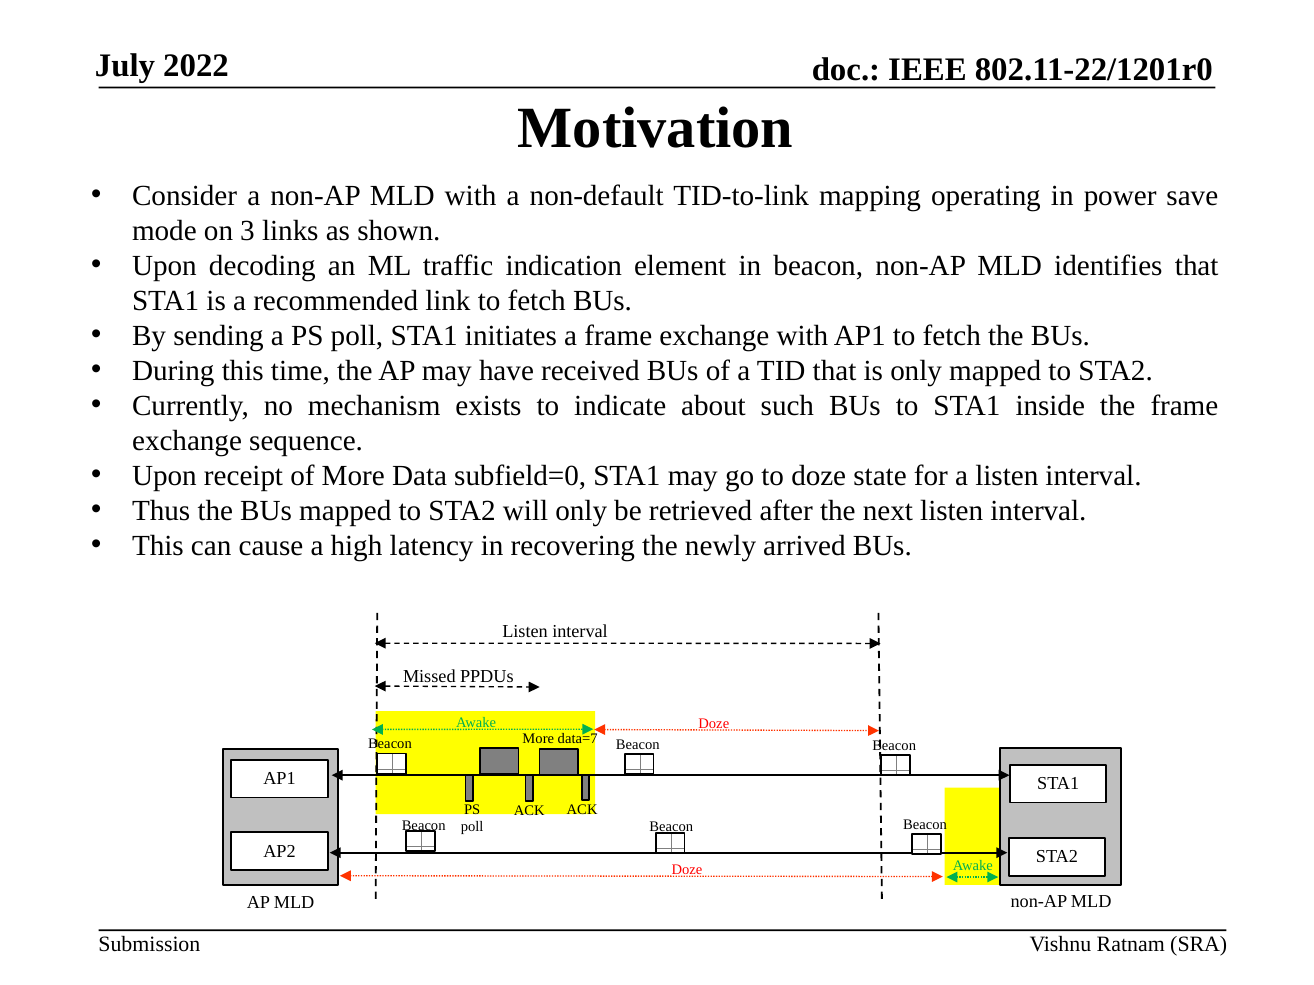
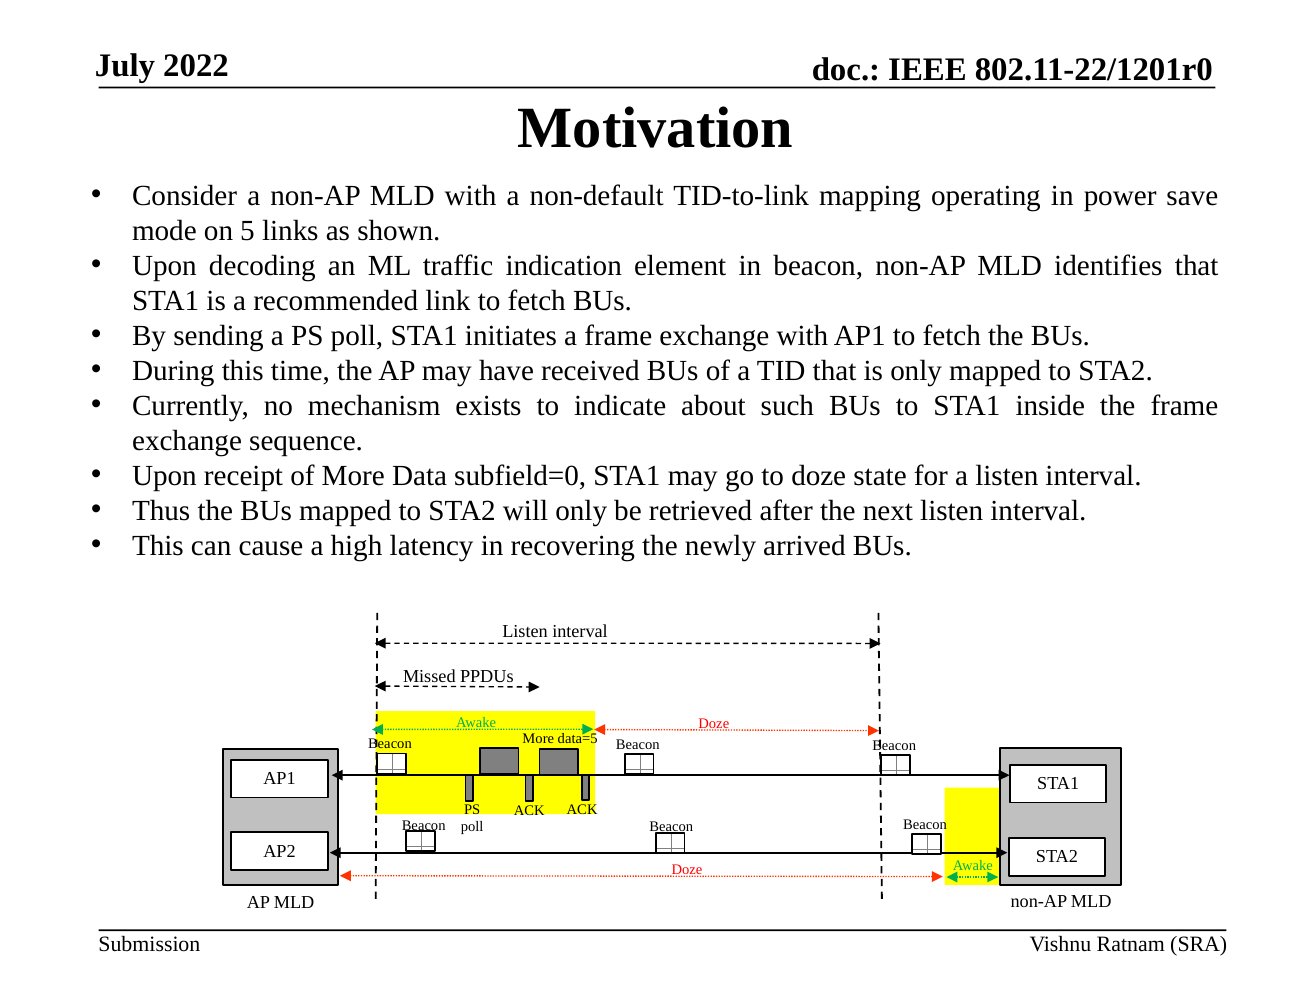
3: 3 -> 5 (247, 231)
data=7: data=7 -> data=5 (578, 739)
